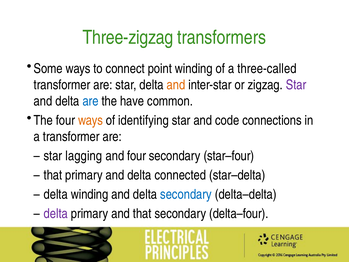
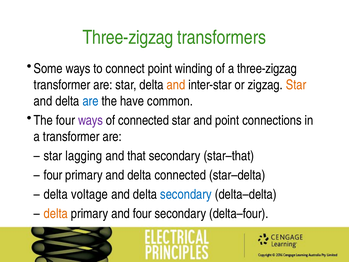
a three-called: three-called -> three-zigzag (267, 68)
Star colour: purple -> orange (296, 85)
ways colour: orange -> purple (90, 120)
of identifying: identifying -> connected (144, 120)
and code: code -> point (227, 120)
and four: four -> that (137, 156)
star–four: star–four -> star–that (229, 156)
that: that -> four (53, 175)
delta winding: winding -> voltage (89, 194)
delta colour: purple -> orange (56, 213)
and that: that -> four (142, 213)
